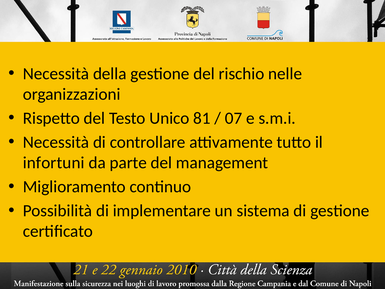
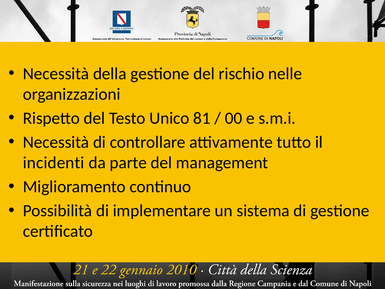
07: 07 -> 00 (234, 118)
infortuni: infortuni -> incidenti (54, 163)
